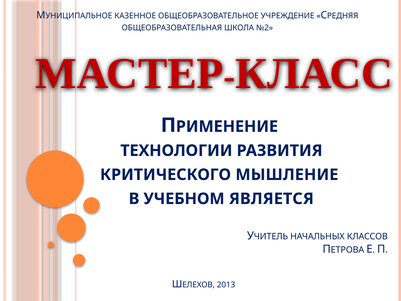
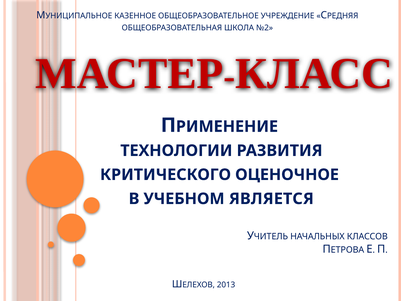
МЫШЛЕНИЕ: МЫШЛЕНИЕ -> ОЦЕНОЧНОЕ (287, 175)
